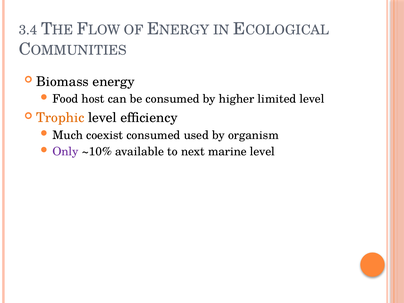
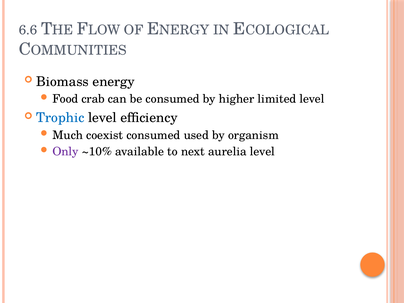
3.4: 3.4 -> 6.6 (28, 30)
host: host -> crab (93, 99)
Trophic colour: orange -> blue (60, 118)
marine: marine -> aurelia (227, 152)
